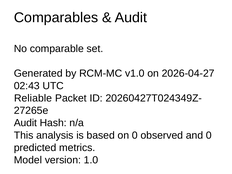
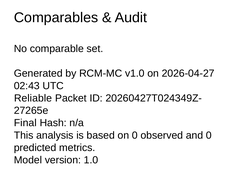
Audit: Audit -> Final (25, 123)
